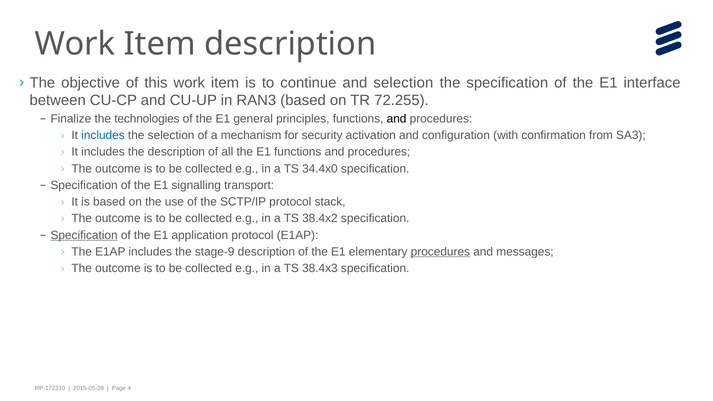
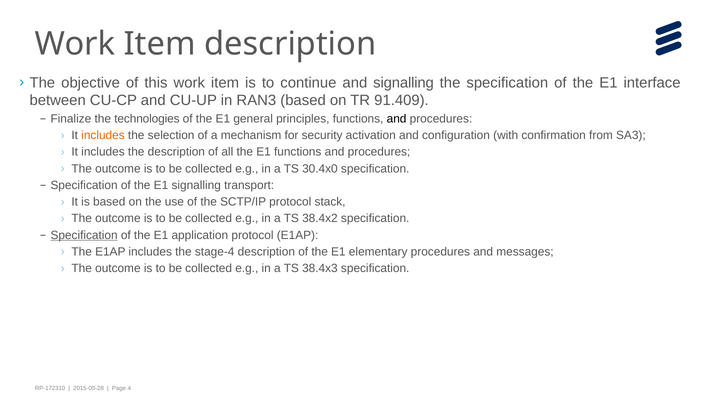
and selection: selection -> signalling (404, 83)
72.255: 72.255 -> 91.409 (401, 101)
includes colour: blue -> orange (103, 135)
34.4x0: 34.4x0 -> 30.4x0 (320, 169)
stage-9: stage-9 -> stage-4 (215, 252)
procedures underline: present -> none (440, 252)
